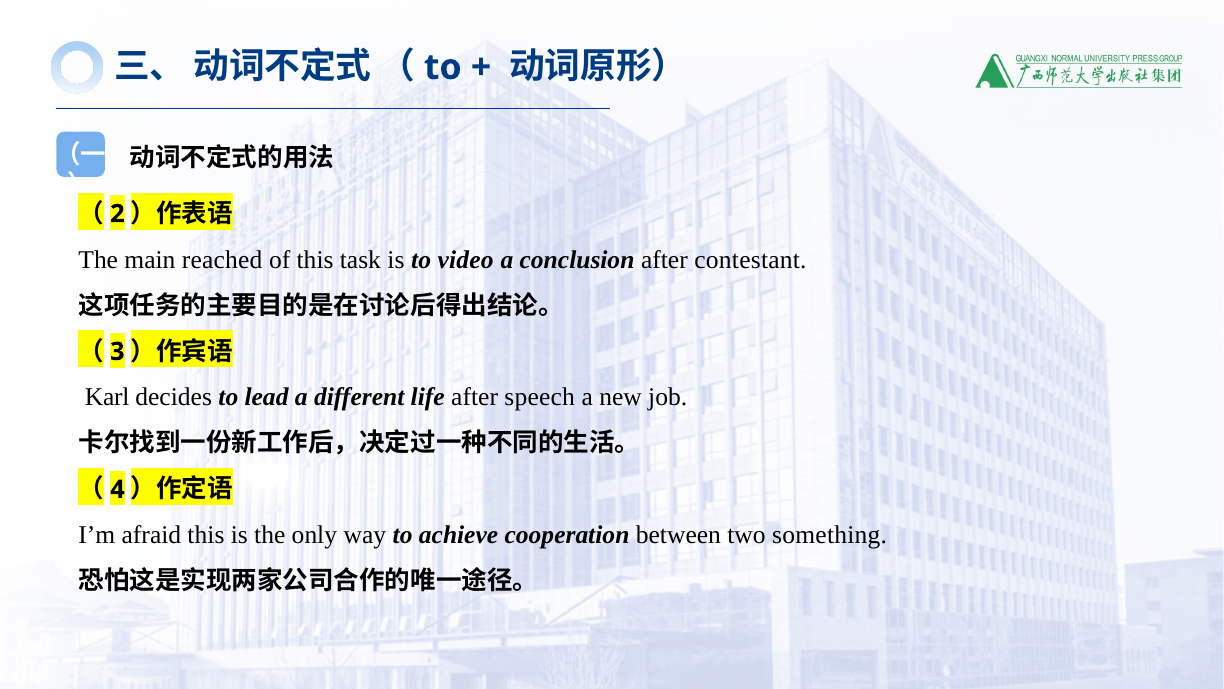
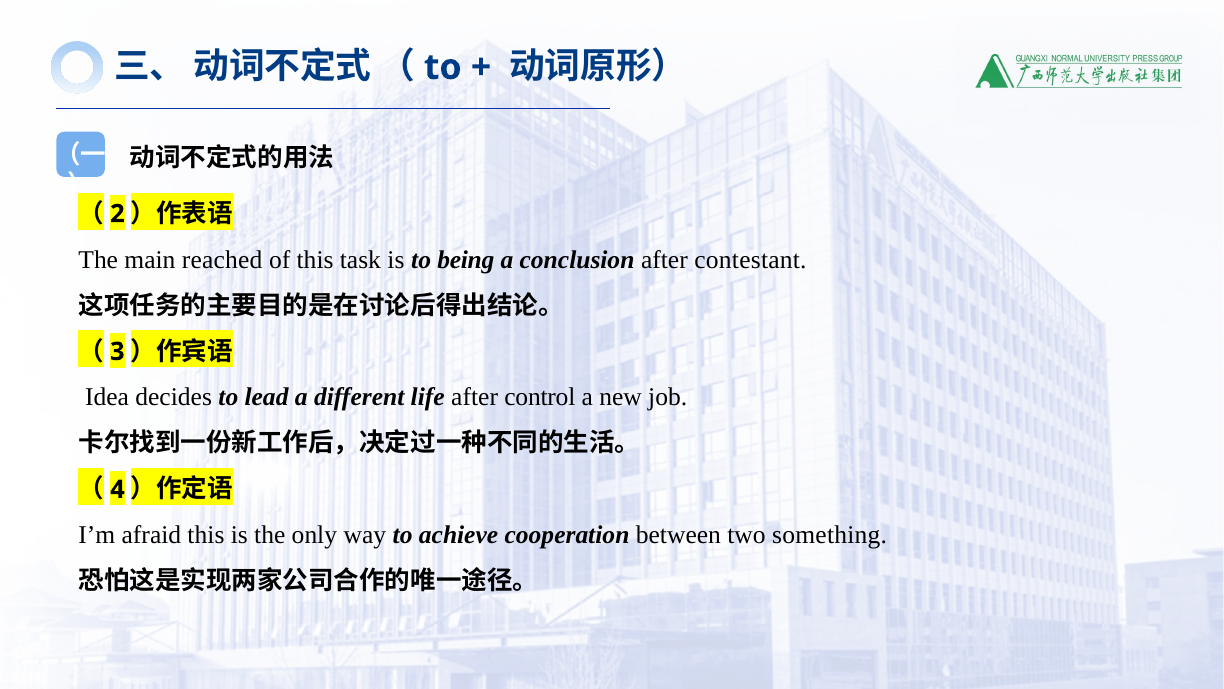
video: video -> being (466, 260)
Karl: Karl -> Idea (107, 397)
speech: speech -> control (540, 397)
